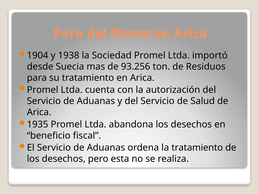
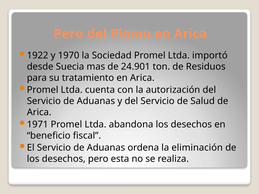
1904: 1904 -> 1922 (38, 55)
1938: 1938 -> 1970 (69, 55)
93.256: 93.256 -> 24.901 (136, 67)
1935: 1935 -> 1971 (38, 124)
la tratamiento: tratamiento -> eliminación (197, 148)
